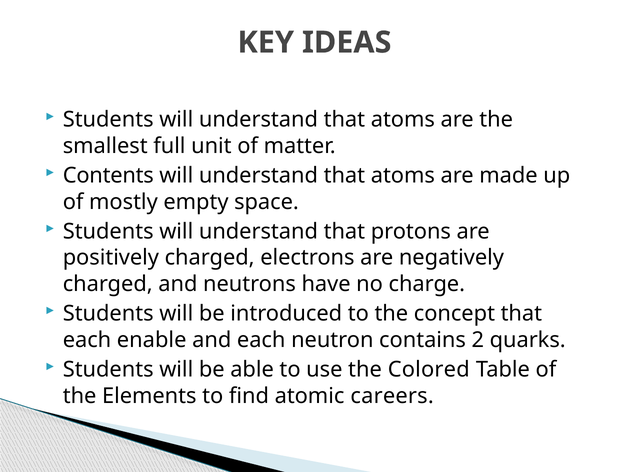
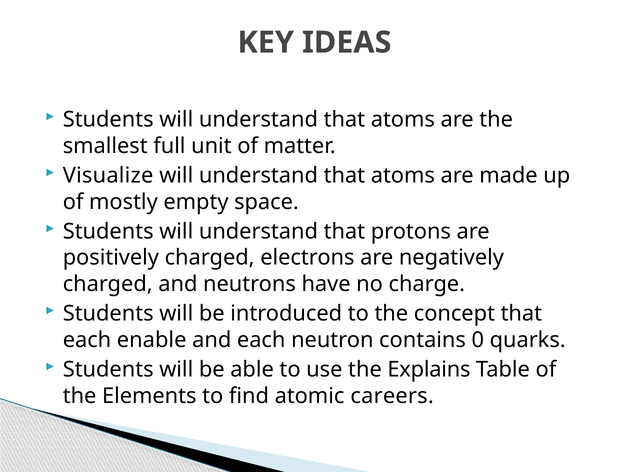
Contents: Contents -> Visualize (108, 176)
2: 2 -> 0 (478, 340)
Colored: Colored -> Explains (429, 369)
